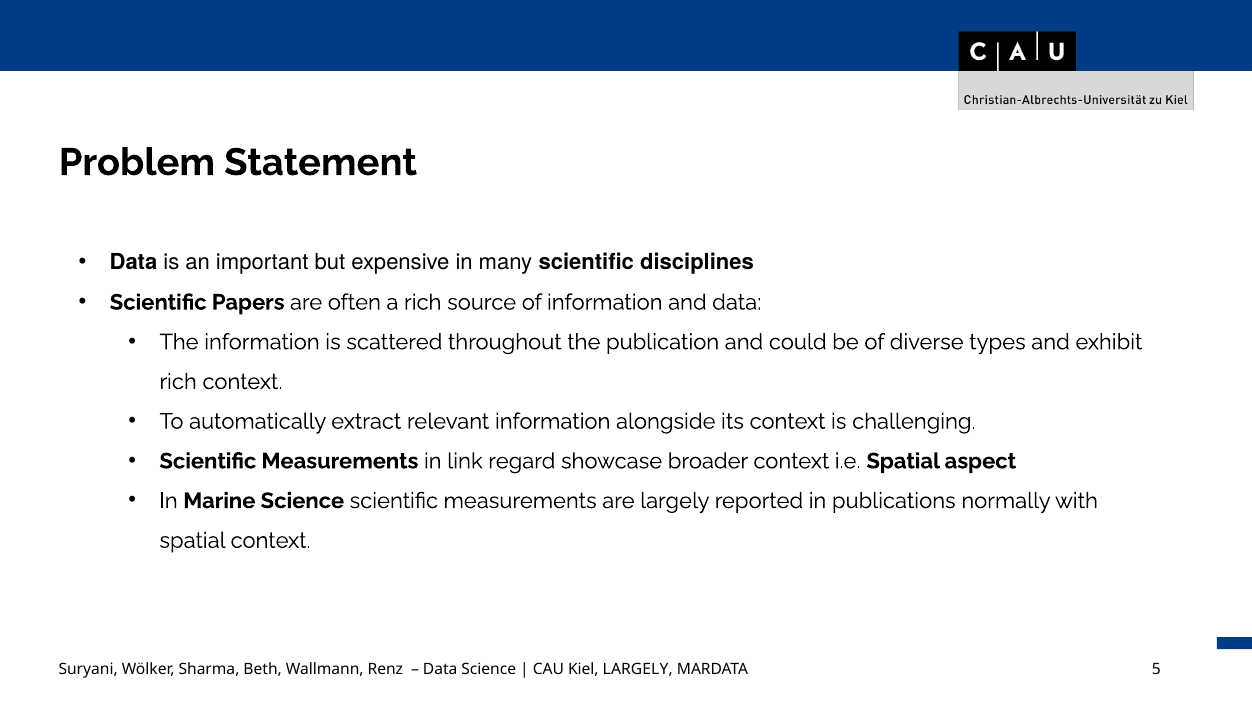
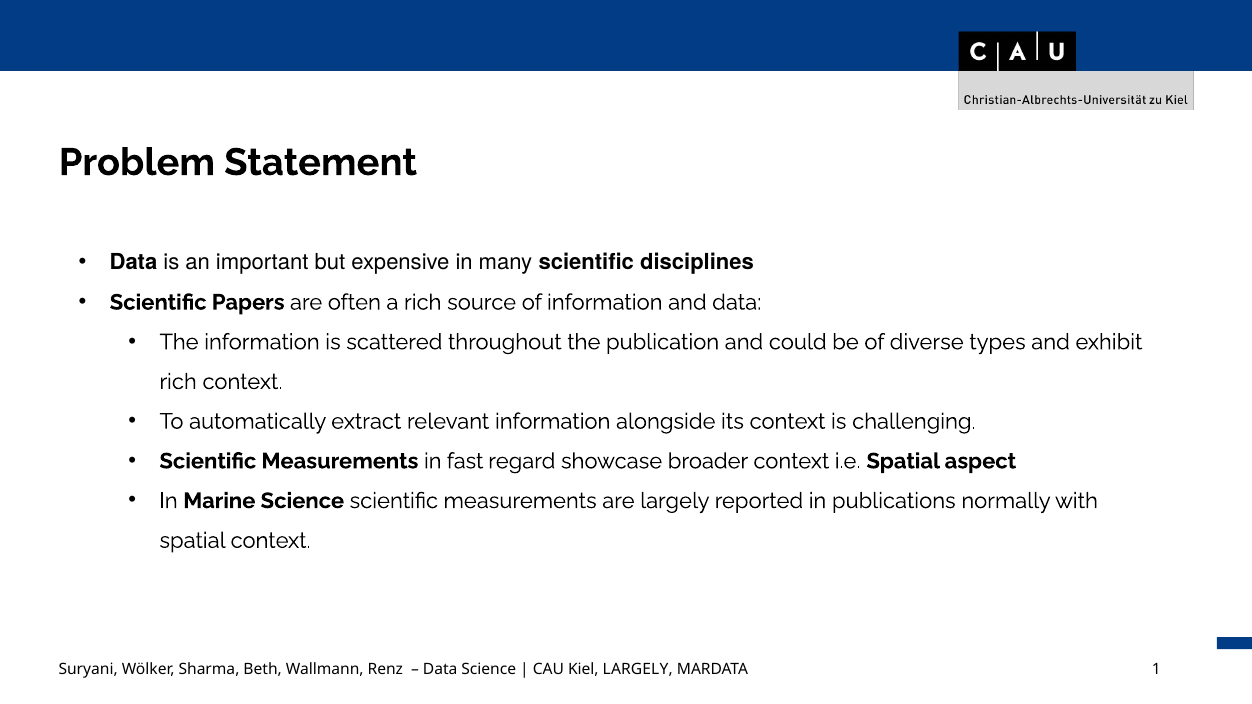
link: link -> fast (465, 461)
5: 5 -> 1 (1156, 670)
